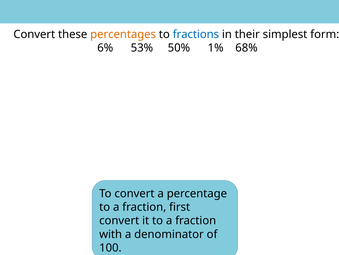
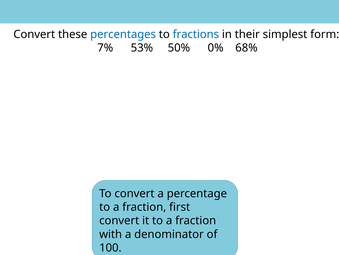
percentages colour: orange -> blue (123, 34)
6%: 6% -> 7% (105, 48)
1%: 1% -> 0% (216, 48)
